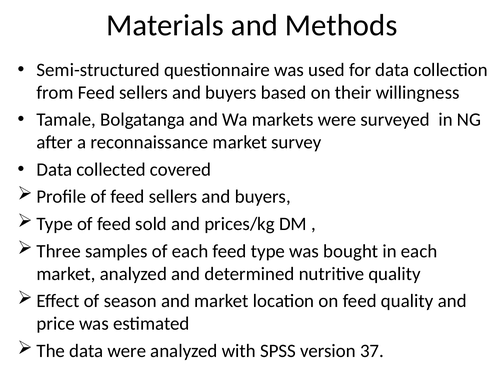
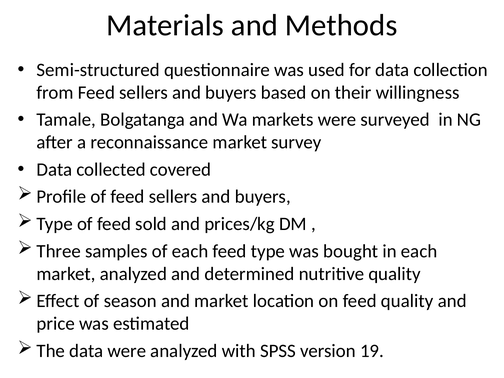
37: 37 -> 19 (372, 351)
